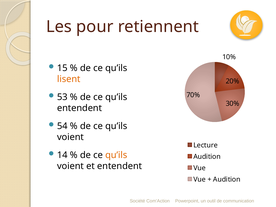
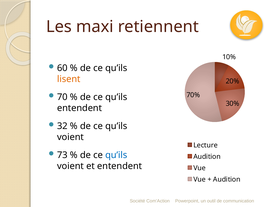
pour: pour -> maxi (95, 27)
15: 15 -> 60 (62, 68)
53: 53 -> 70 (62, 97)
54: 54 -> 32 (62, 126)
14: 14 -> 73 (62, 155)
qu’ils colour: orange -> blue (116, 155)
